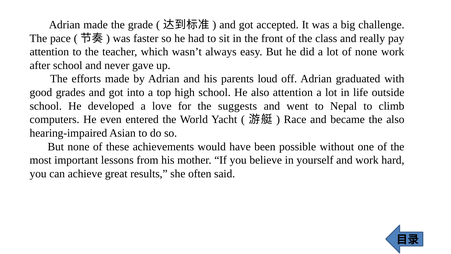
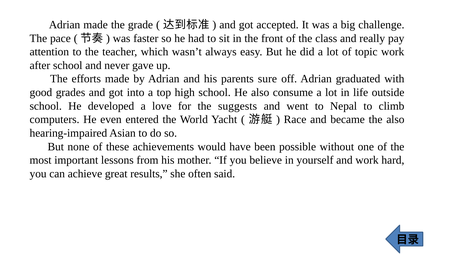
of none: none -> topic (366, 52)
loud: loud -> sure (267, 79)
also attention: attention -> consume (293, 92)
